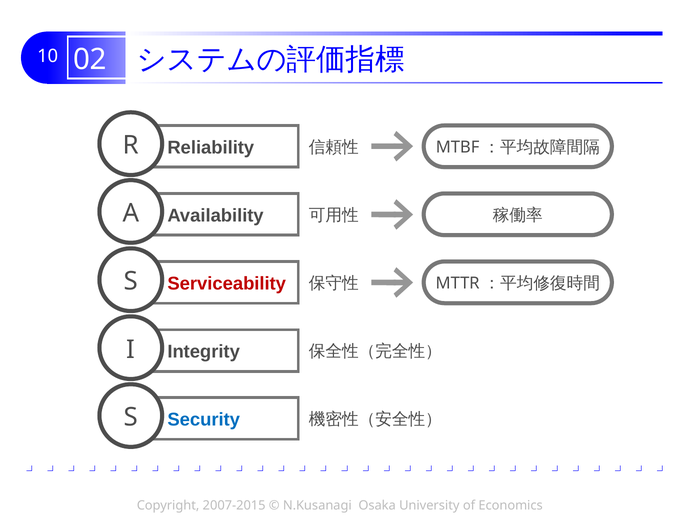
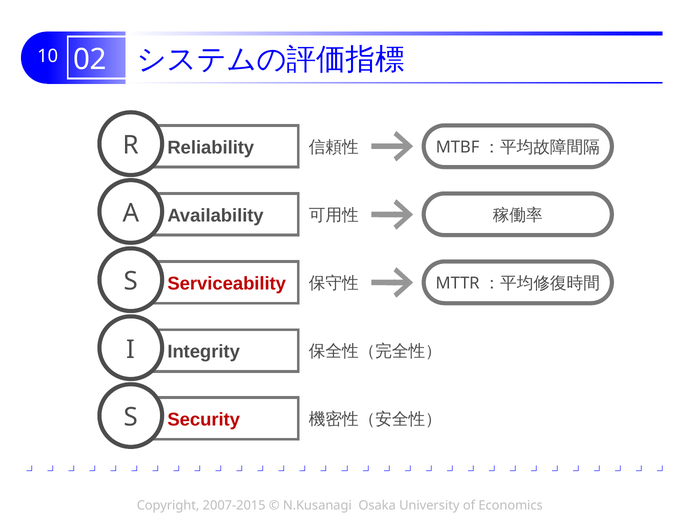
Security colour: blue -> red (204, 420)
